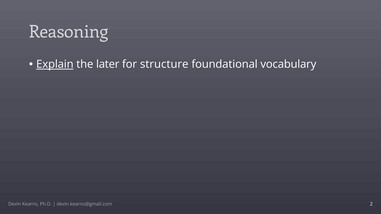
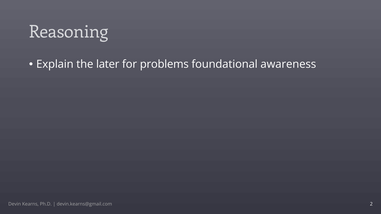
Explain underline: present -> none (55, 64)
structure: structure -> problems (164, 64)
vocabulary: vocabulary -> awareness (288, 64)
